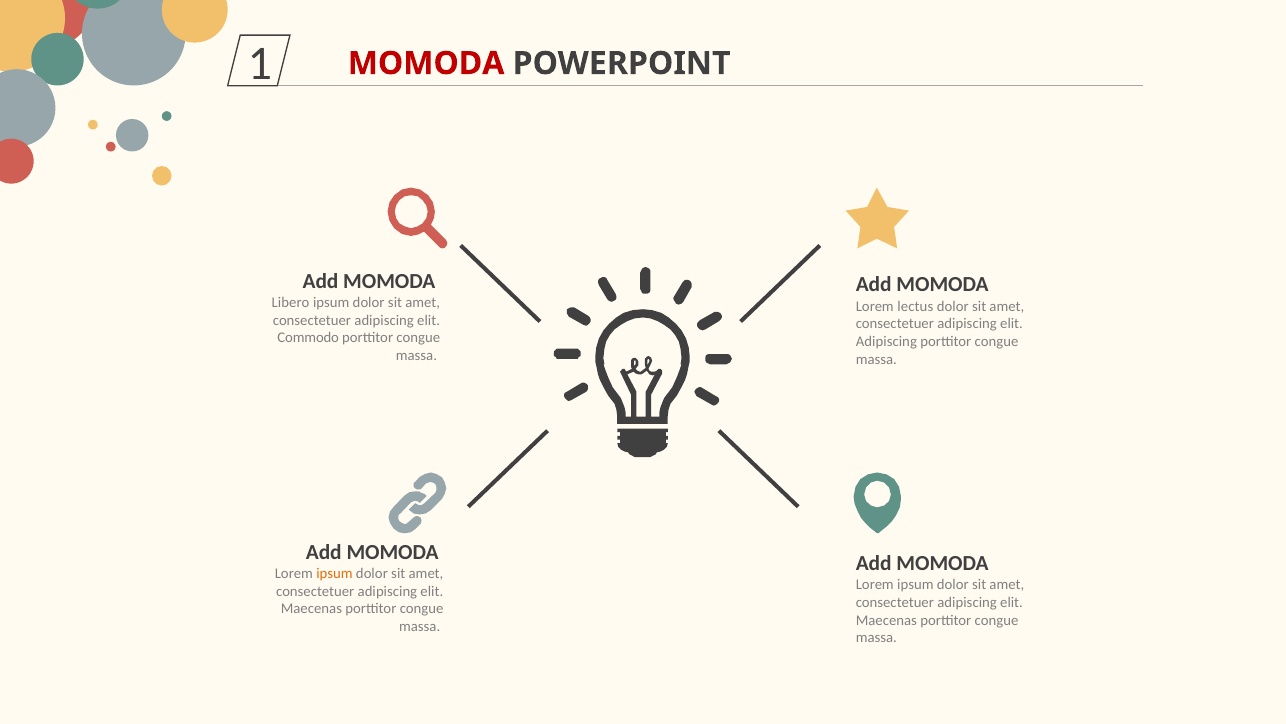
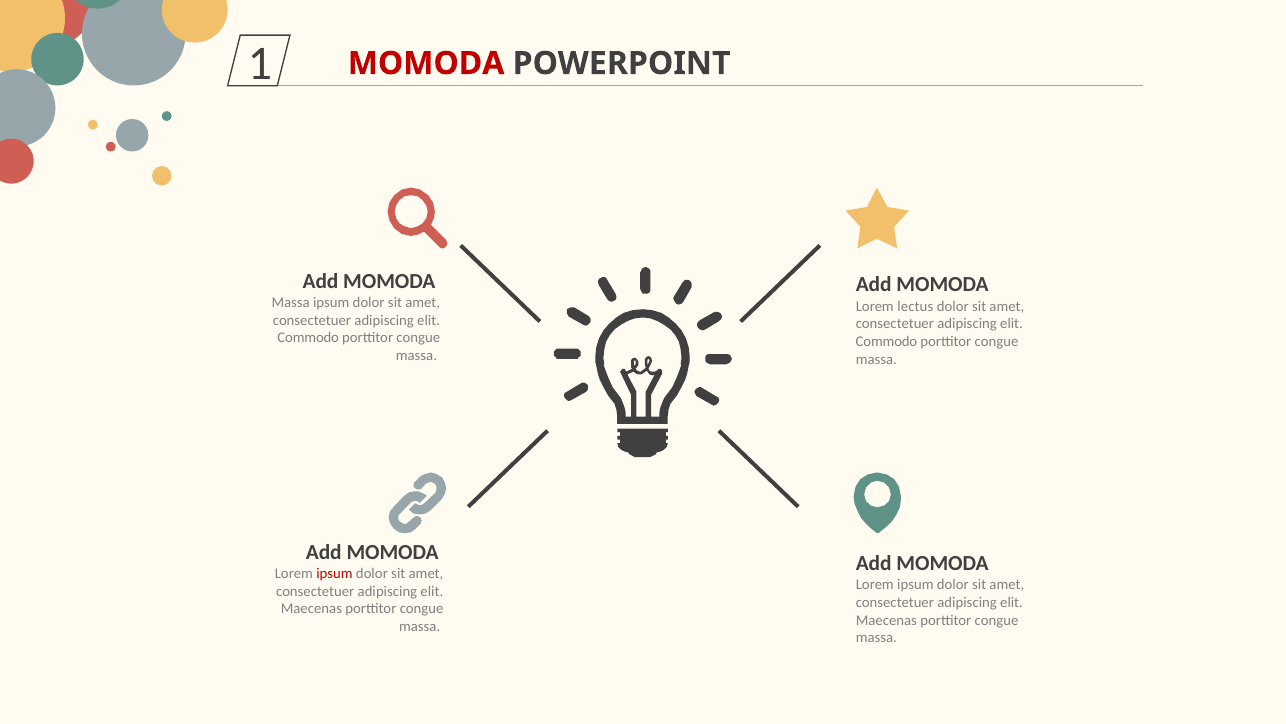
Libero: Libero -> Massa (291, 302)
Adipiscing: Adipiscing -> Commodo (886, 341)
ipsum colour: orange -> red (334, 573)
